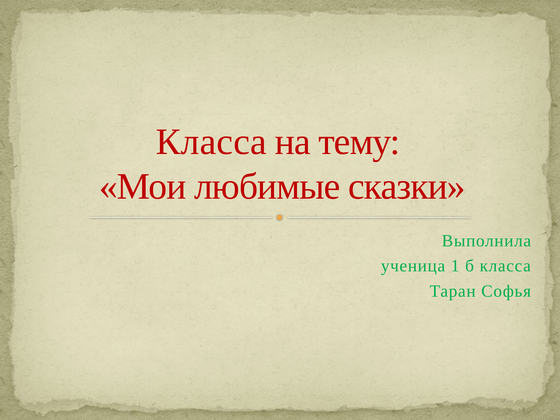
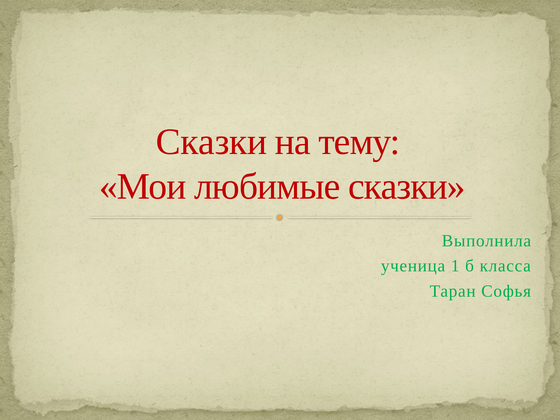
Класса: Класса -> Сказки (211, 142)
